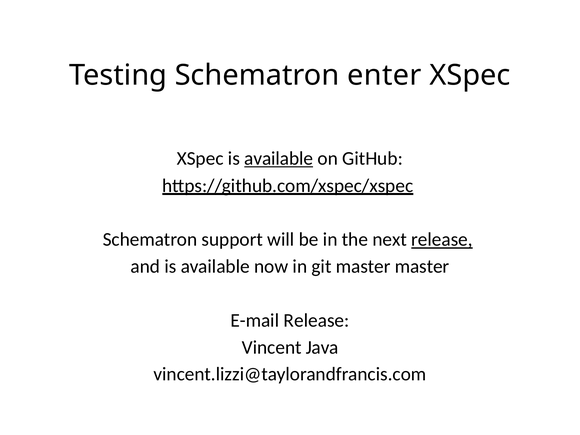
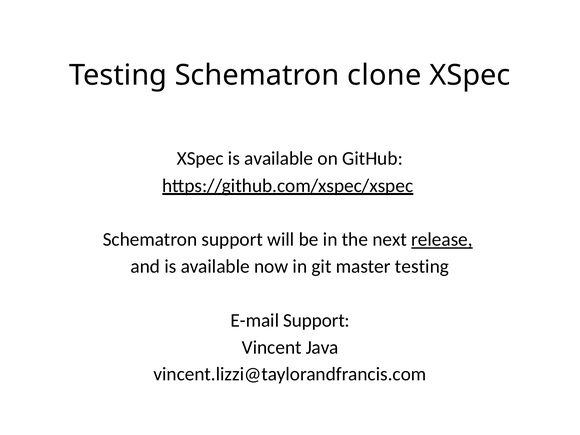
enter: enter -> clone (384, 75)
available underline: present -> none (279, 158)
master master: master -> testing (422, 267)
E-mail Release: Release -> Support (317, 320)
